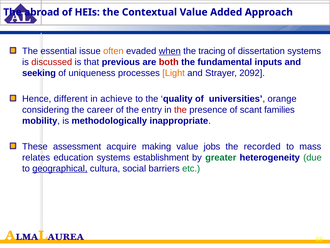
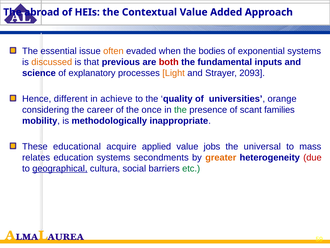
when underline: present -> none (170, 51)
tracing: tracing -> bodies (212, 51)
dissertation: dissertation -> exponential (261, 51)
discussed colour: red -> orange (52, 62)
seeking: seeking -> science (39, 73)
uniqueness: uniqueness -> explanatory (92, 73)
2092: 2092 -> 2093 (252, 73)
entry: entry -> once (152, 110)
the colour: red -> green (180, 110)
assessment: assessment -> educational (77, 146)
making: making -> applied (157, 146)
recorded: recorded -> universal (262, 146)
establishment: establishment -> secondments (161, 157)
greater colour: green -> orange (221, 157)
due colour: green -> red (312, 157)
